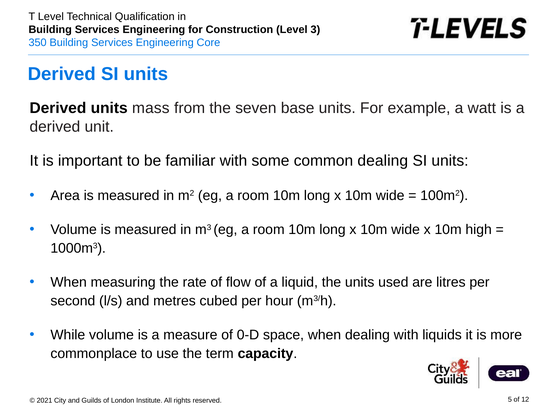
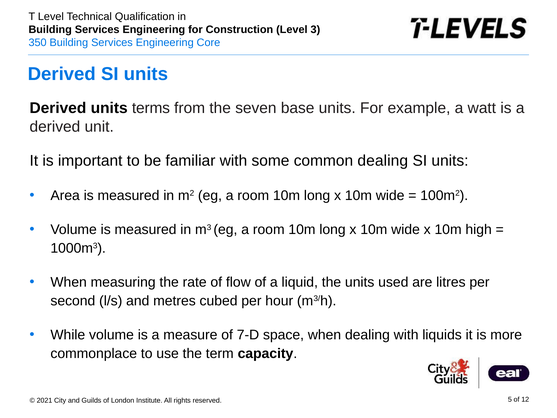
mass: mass -> terms (151, 108)
0-D: 0-D -> 7-D (248, 335)
